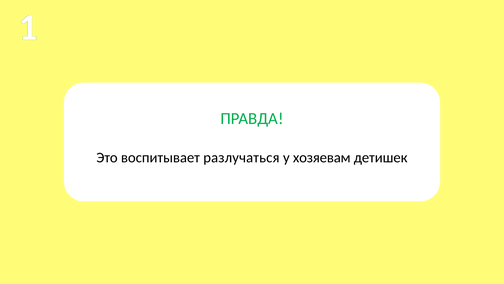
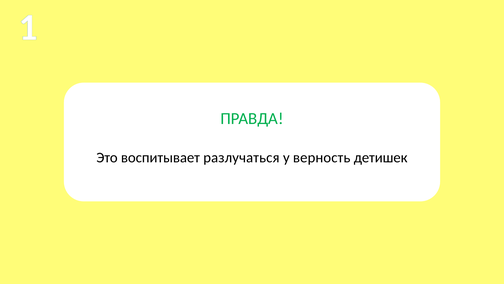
хозяевам: хозяевам -> верность (322, 157)
